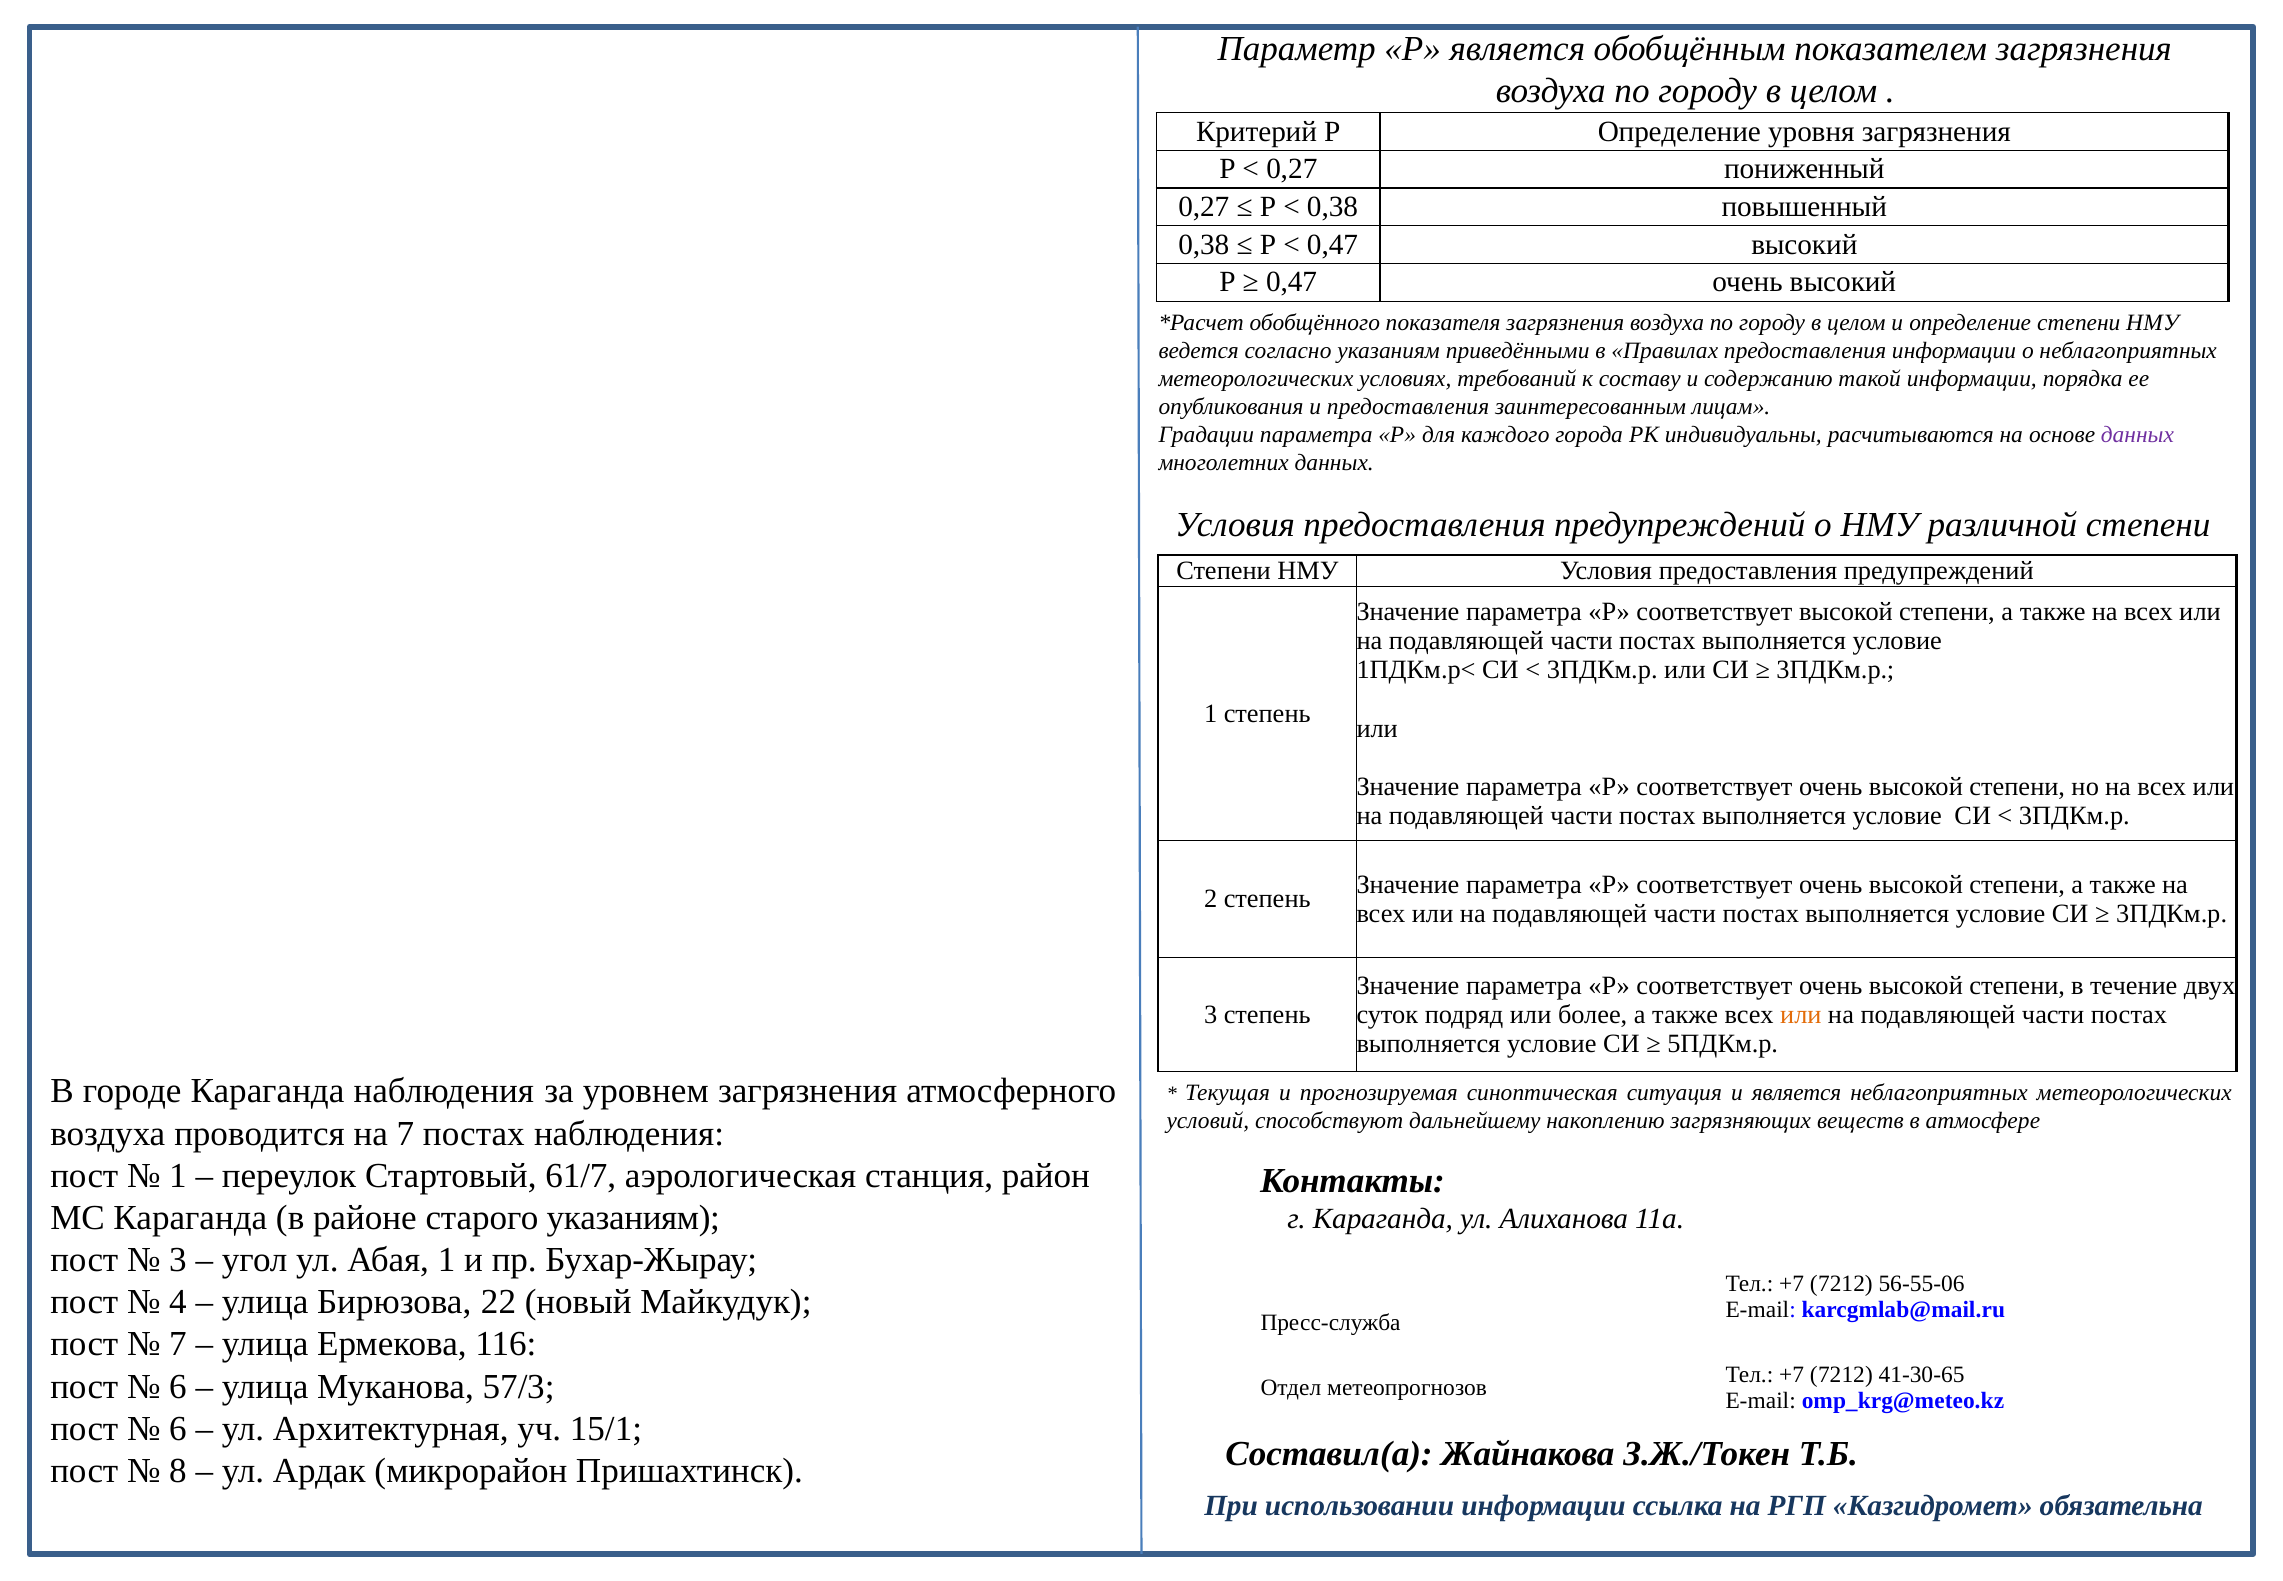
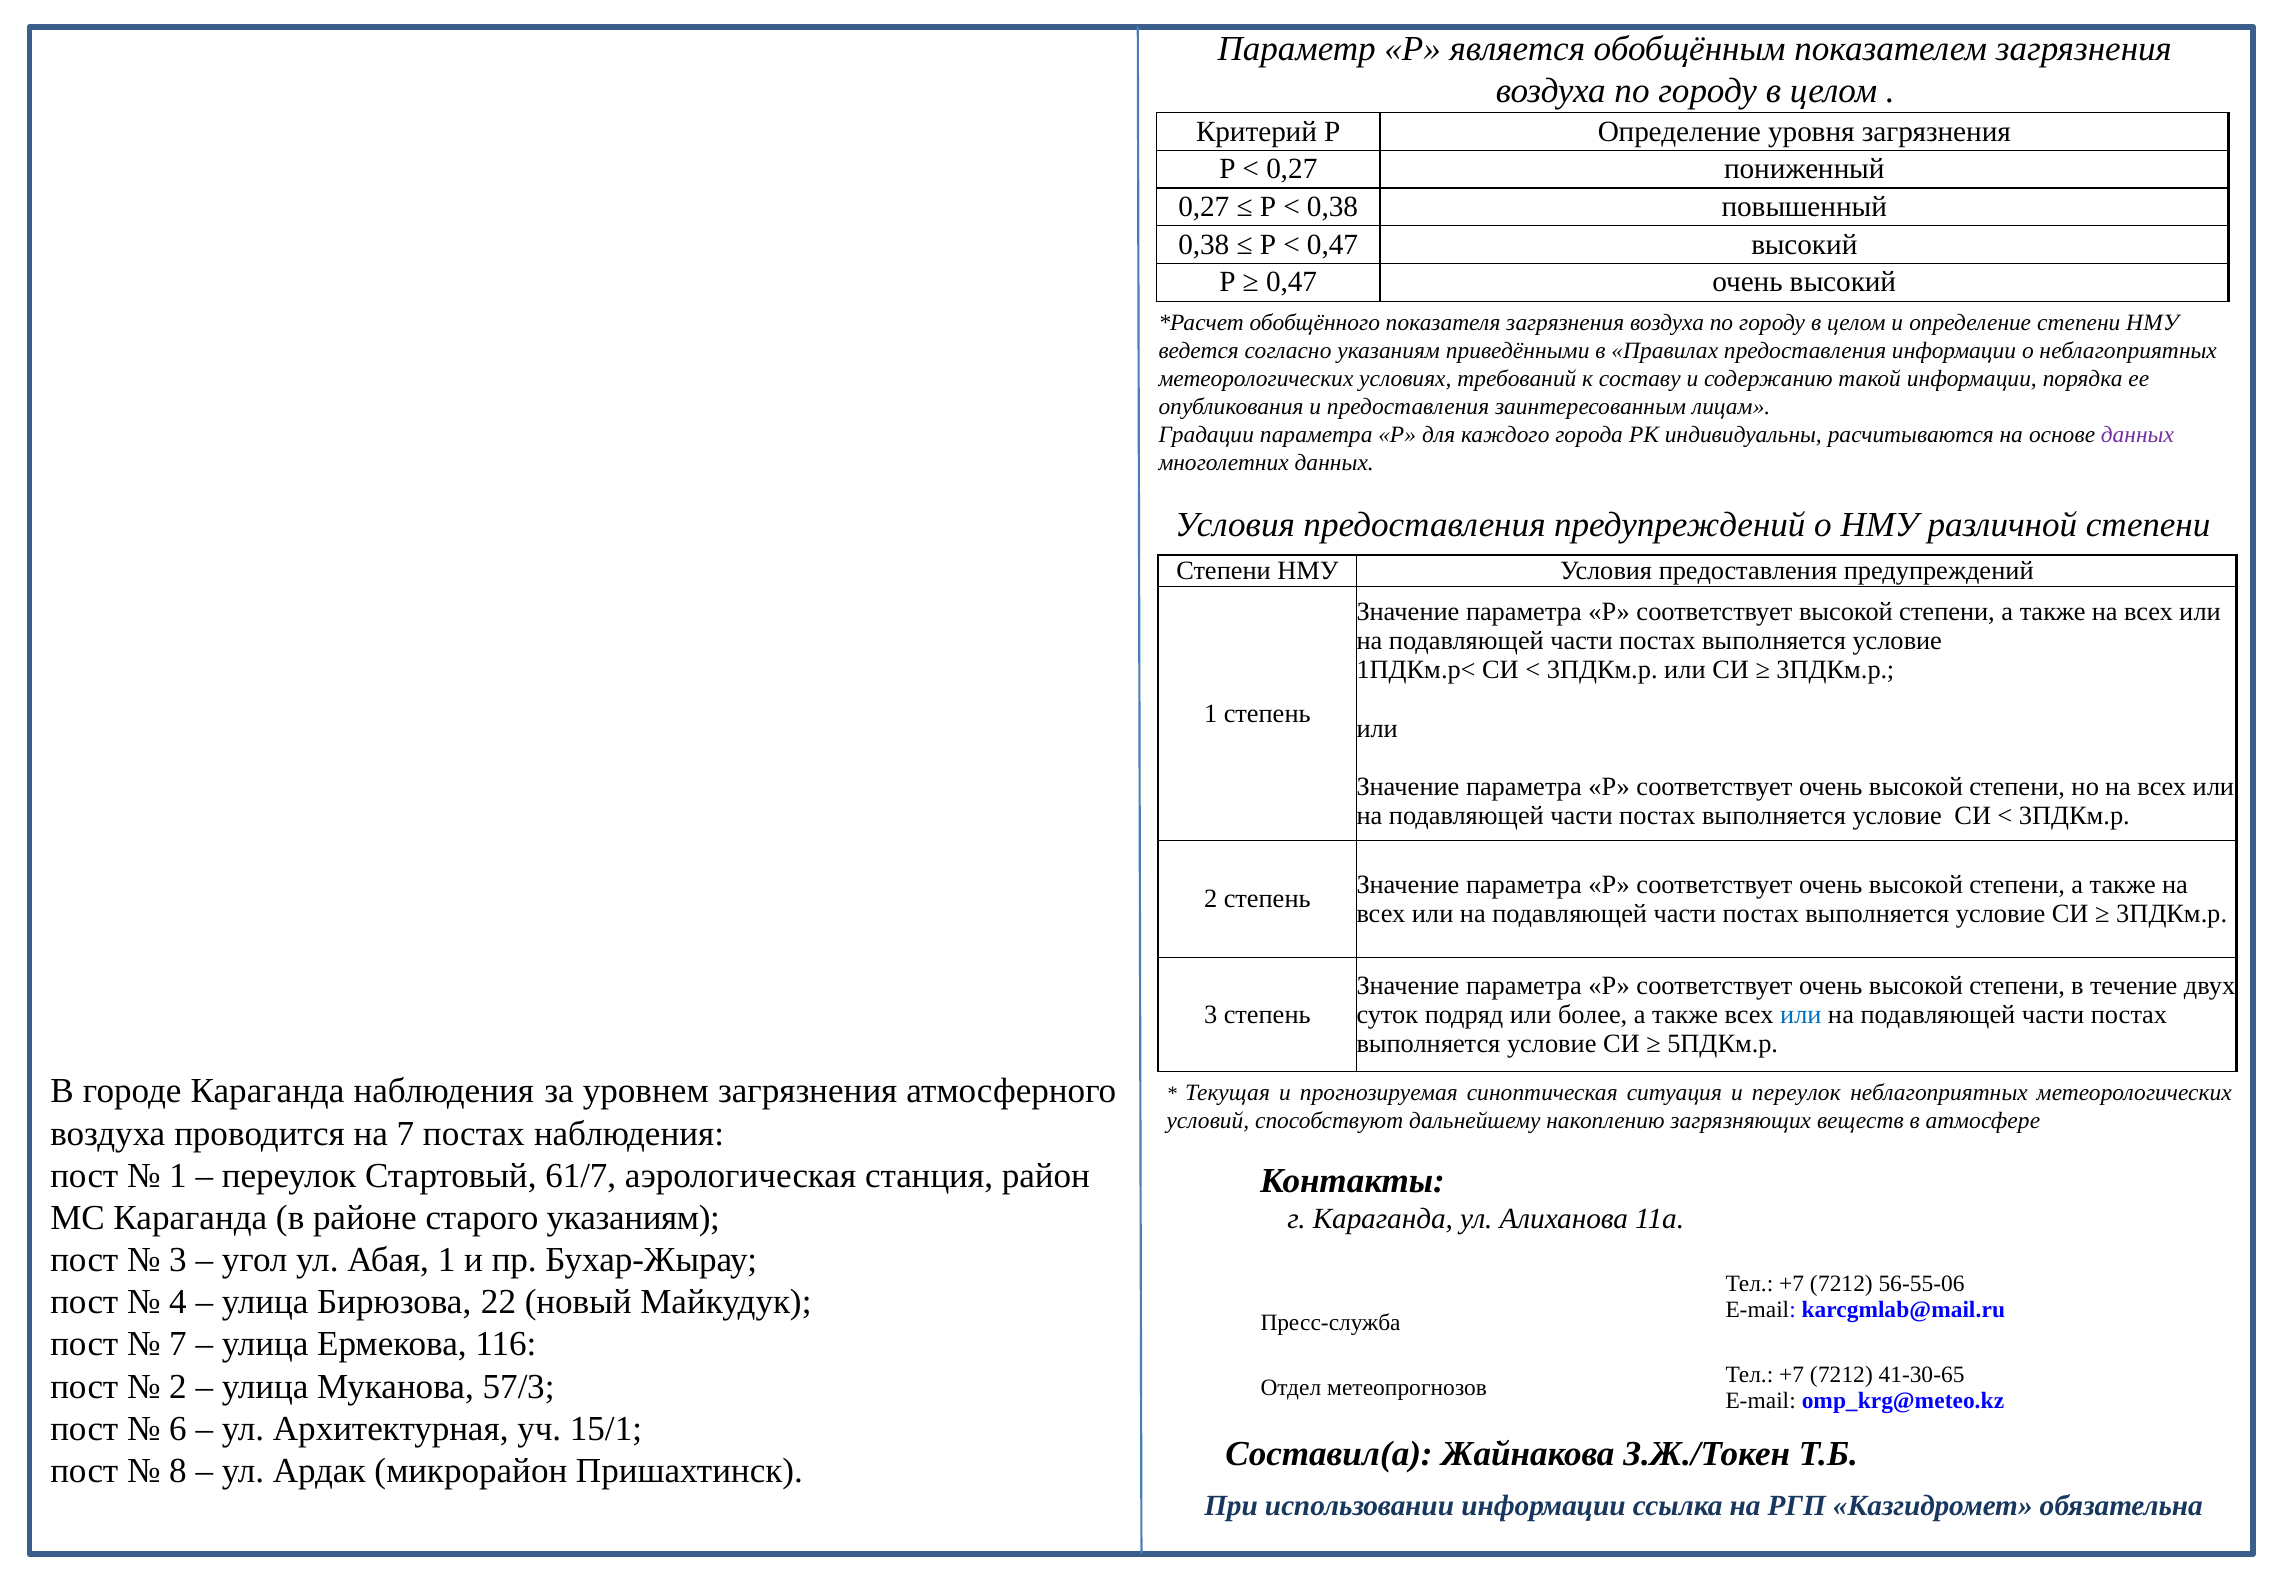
или colour: orange -> blue (1801, 1014)
и является: является -> переулок (1796, 1093)
6: 6 -> 2 (178, 1386)
